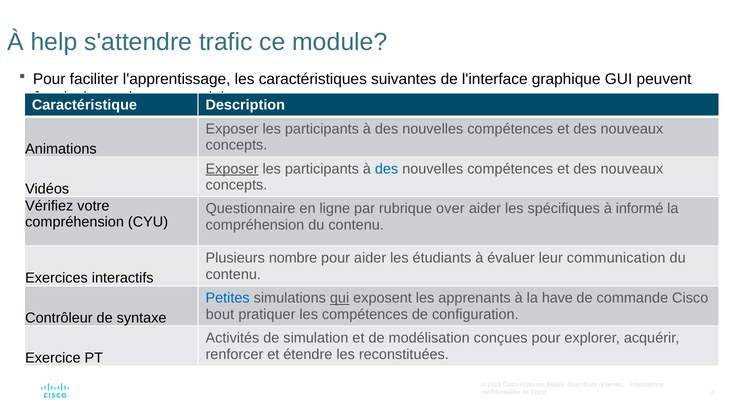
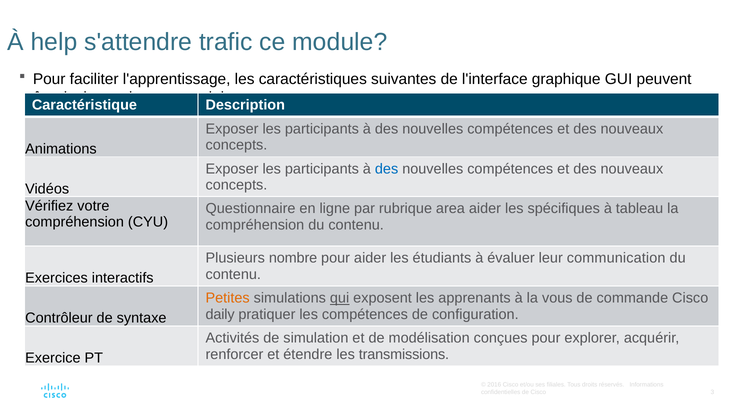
Exposer underline: present -> none (232, 169)
over: over -> area (450, 208)
informé: informé -> tableau (640, 208)
Petites colour: blue -> orange (228, 298)
have: have -> vous (557, 298)
bout: bout -> daily (220, 314)
reconstituées: reconstituées -> transmissions (404, 354)
